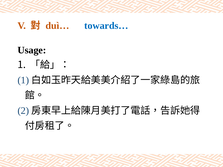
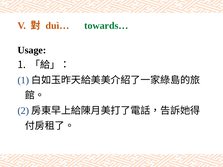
towards… colour: blue -> green (106, 26)
